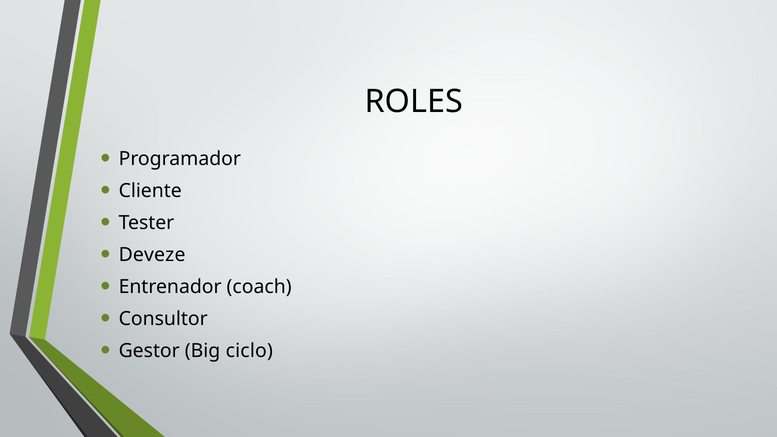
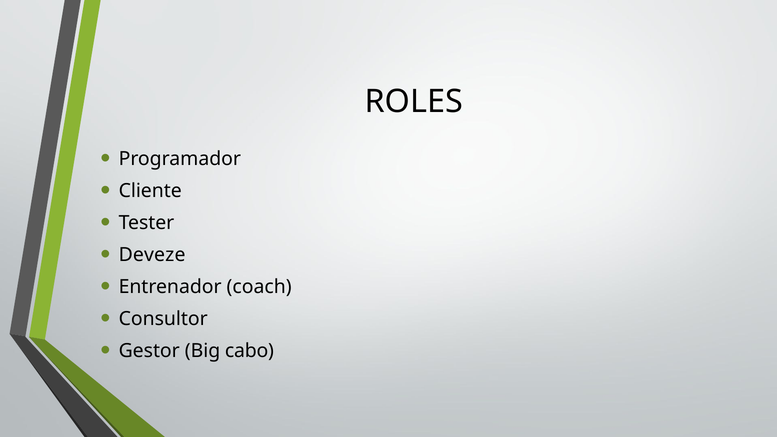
ciclo: ciclo -> cabo (249, 351)
